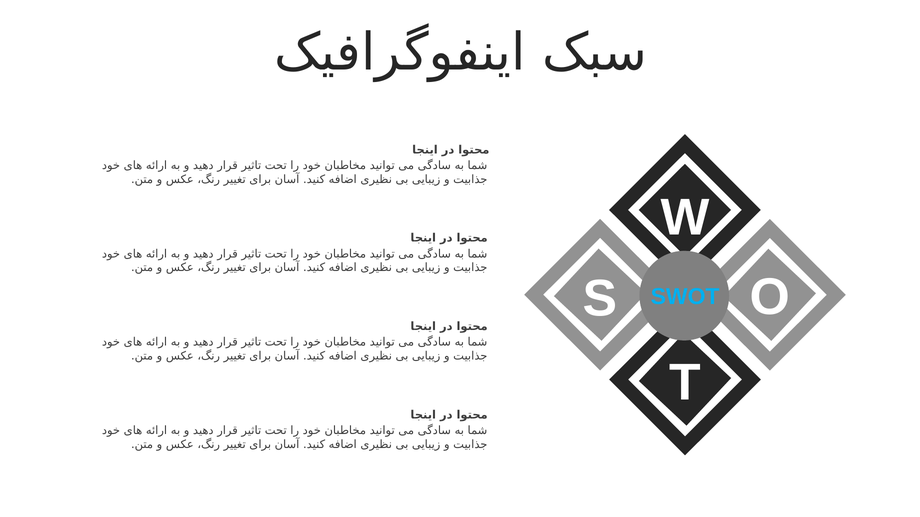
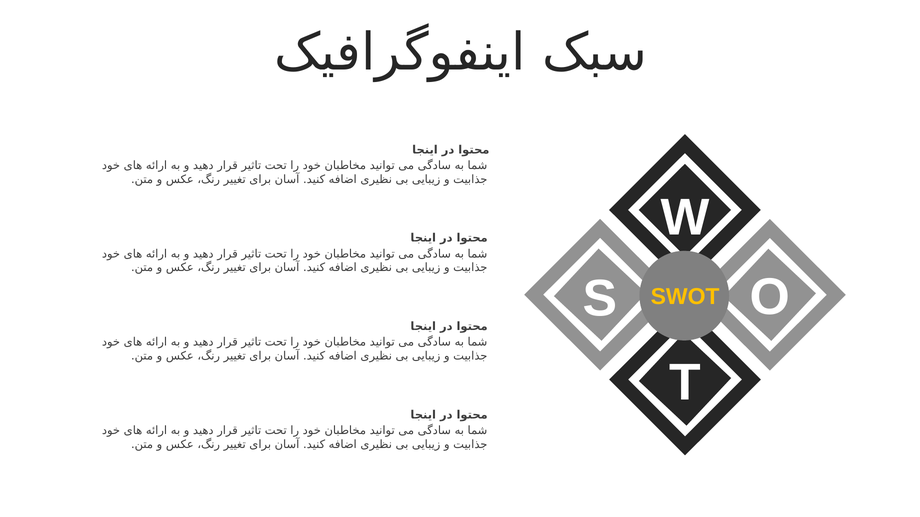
SWOT colour: light blue -> yellow (685, 297)
